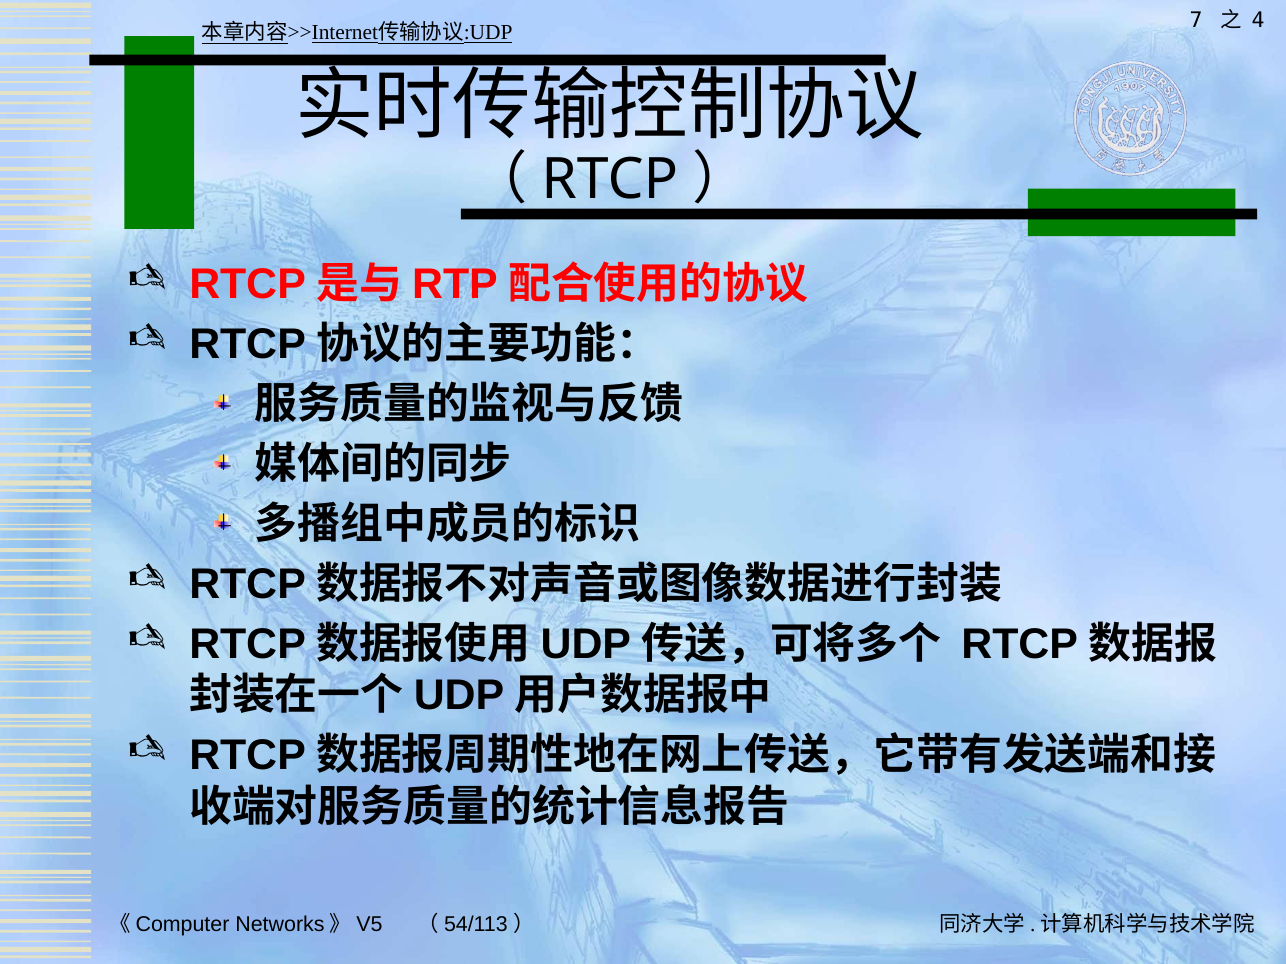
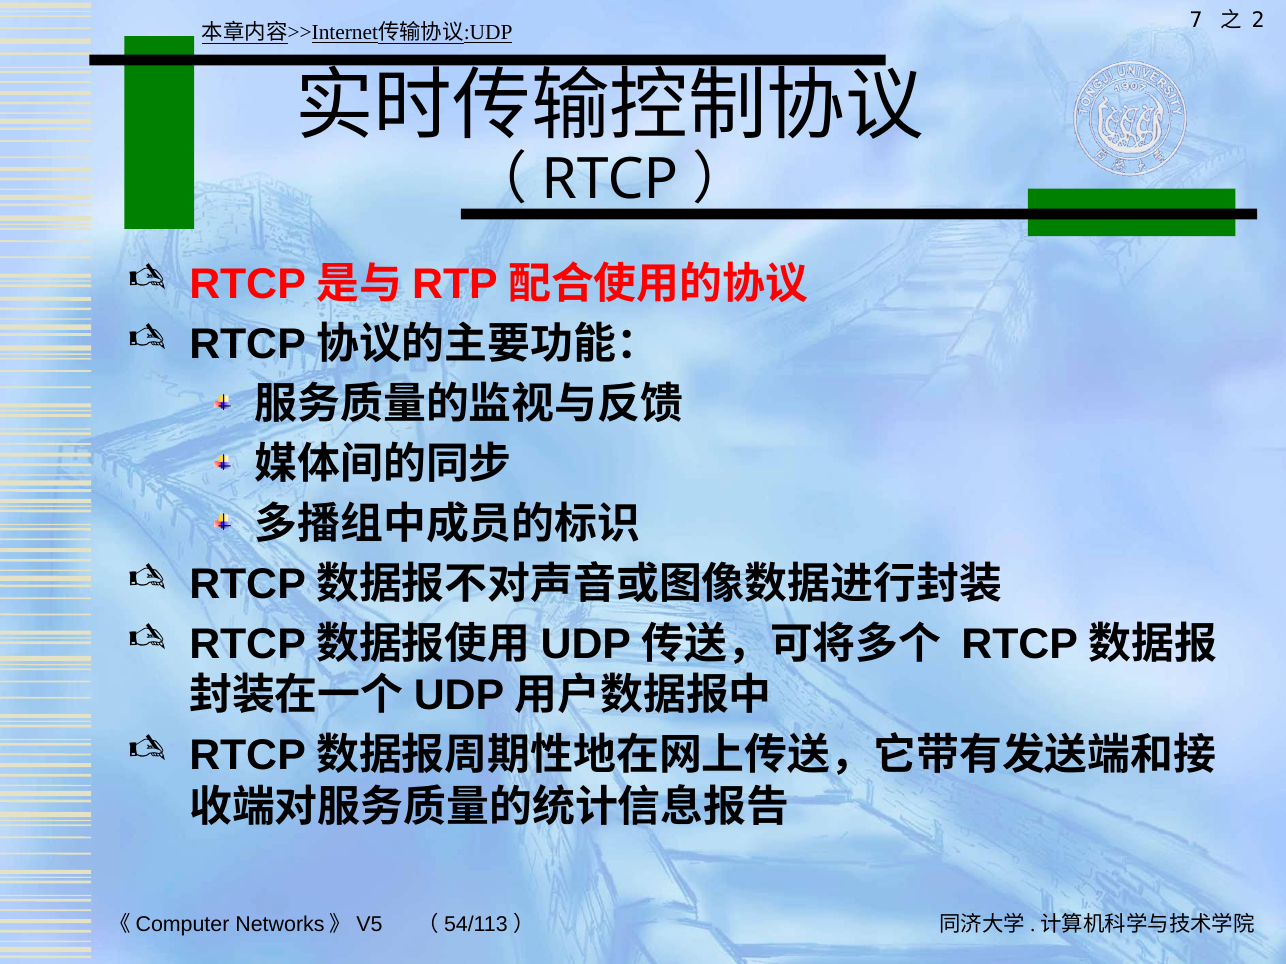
4: 4 -> 2 (1258, 21)
